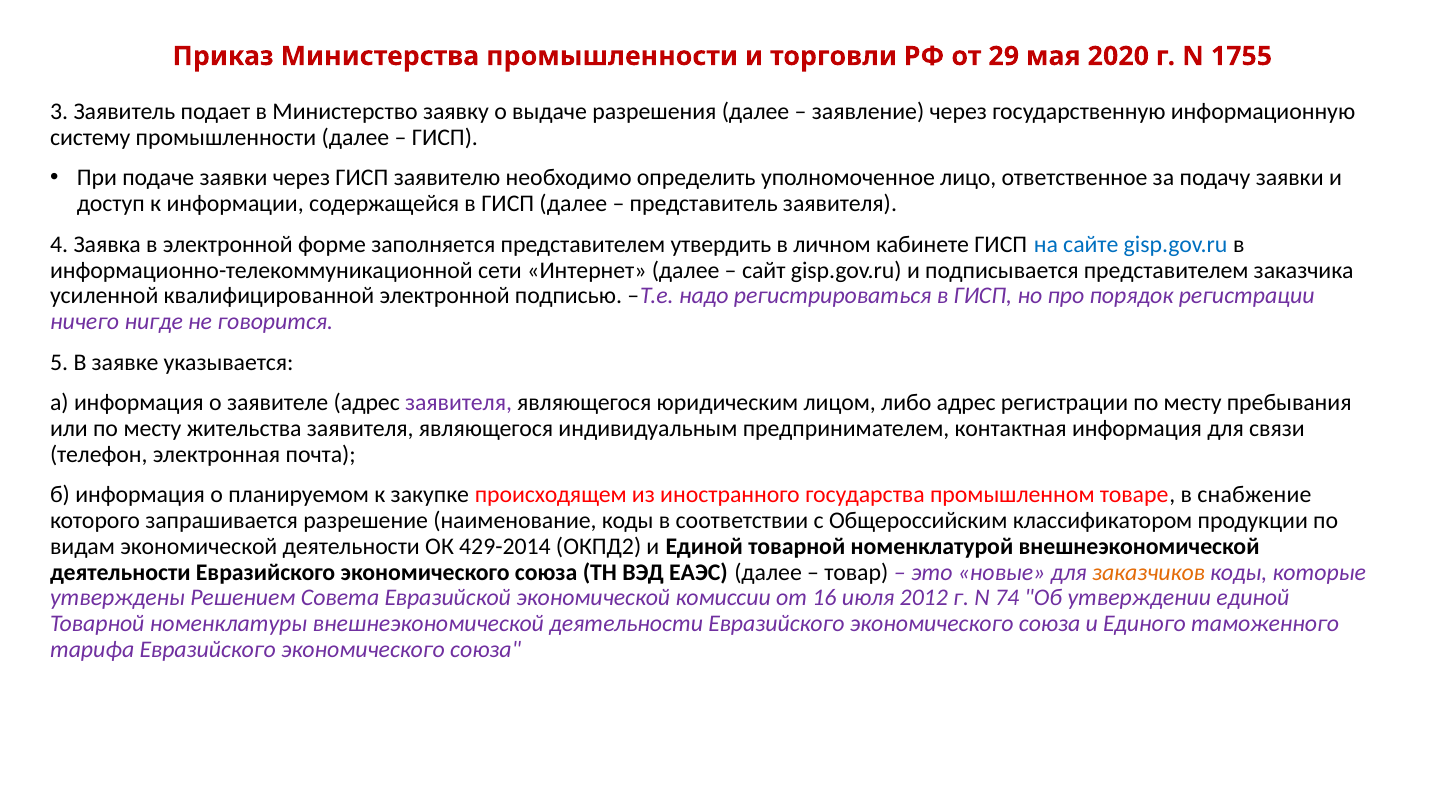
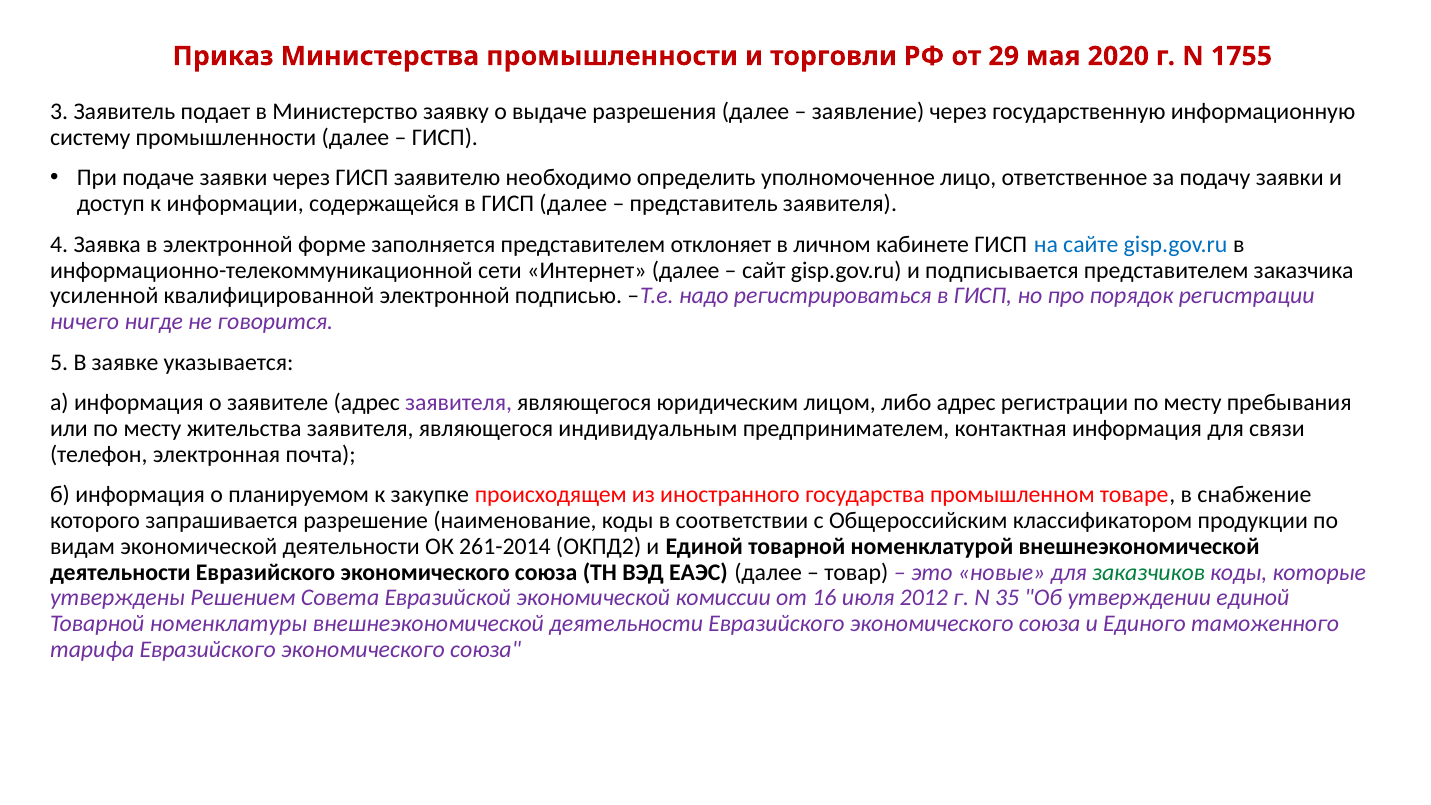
утвердить: утвердить -> отклоняет (721, 244)
429-2014: 429-2014 -> 261-2014 (505, 546)
заказчиков colour: orange -> green (1149, 572)
74: 74 -> 35 (1007, 598)
